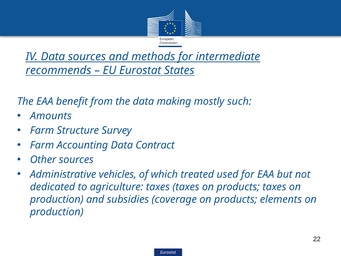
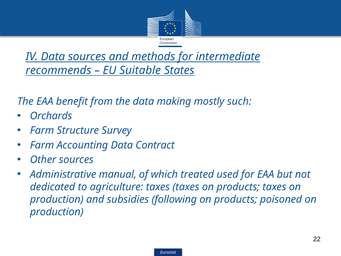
EU Eurostat: Eurostat -> Suitable (140, 70)
Amounts: Amounts -> Orchards (51, 116)
vehicles: vehicles -> manual (118, 174)
coverage: coverage -> following (174, 199)
elements: elements -> poisoned (281, 199)
